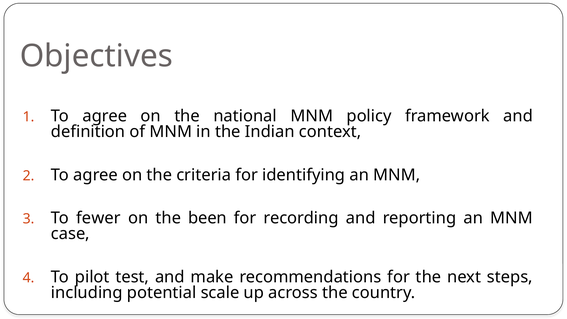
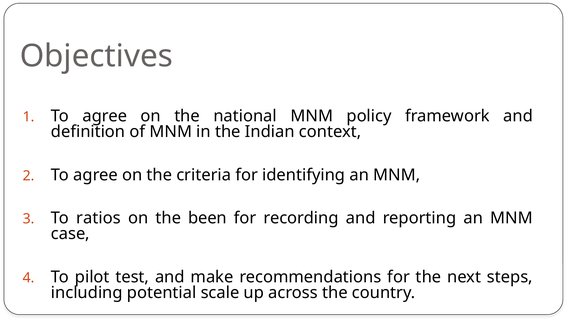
fewer: fewer -> ratios (98, 218)
